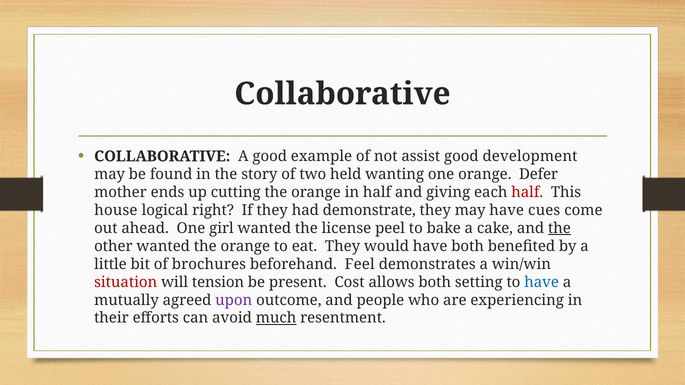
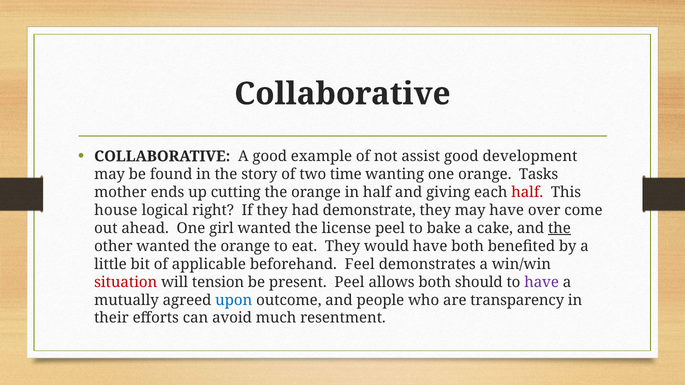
held: held -> time (346, 174)
Defer: Defer -> Tasks (539, 174)
cues: cues -> over (544, 210)
brochures: brochures -> applicable (209, 264)
present Cost: Cost -> Peel (349, 282)
setting: setting -> should (479, 282)
have colour: blue -> purple (542, 282)
upon colour: purple -> blue (234, 300)
experiencing: experiencing -> transparency (517, 300)
much underline: present -> none (276, 318)
